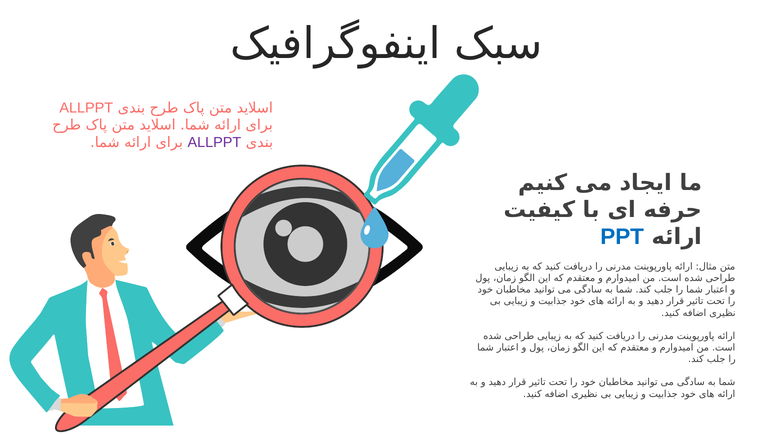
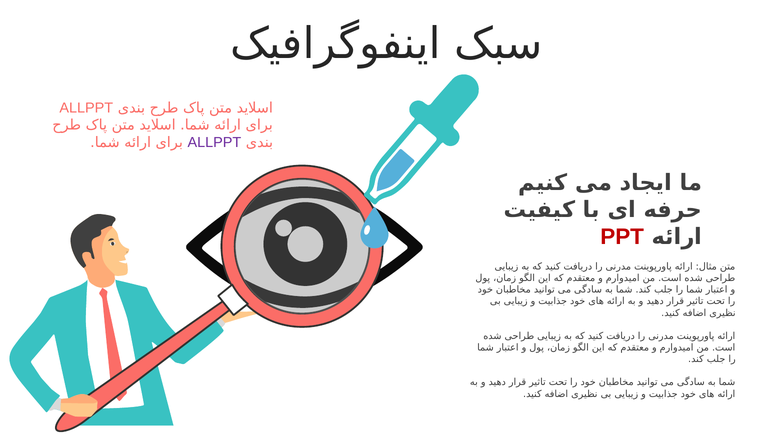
PPT colour: blue -> red (622, 237)
